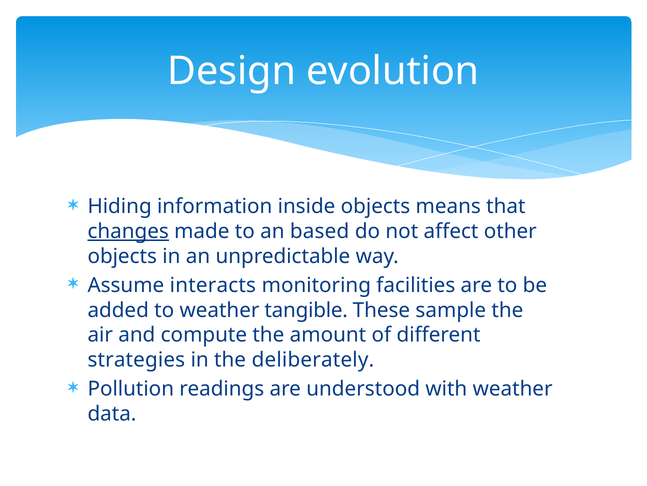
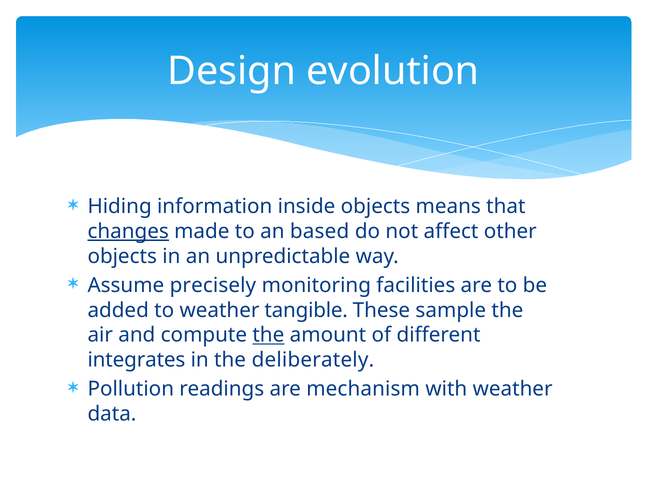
interacts: interacts -> precisely (213, 285)
the underline: none -> present (268, 335)
strategies: strategies -> integrates (136, 359)
understood: understood -> mechanism (363, 388)
